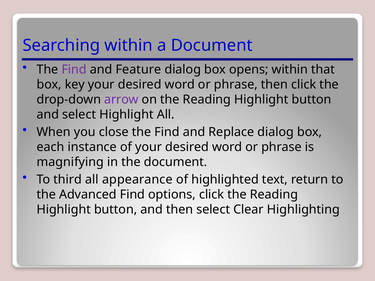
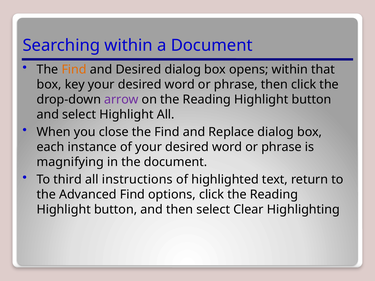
Find colour: purple -> orange (74, 70)
and Feature: Feature -> Desired (138, 70)
appearance: appearance -> instructions (137, 180)
